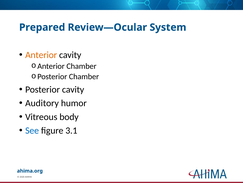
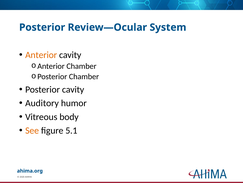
Prepared: Prepared -> Posterior (42, 27)
See colour: blue -> orange (32, 130)
3.1: 3.1 -> 5.1 (71, 130)
